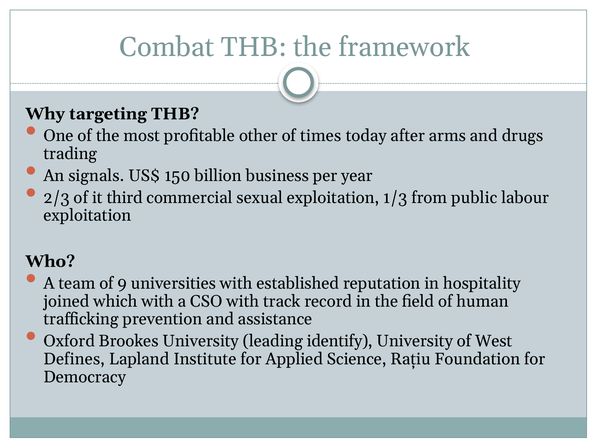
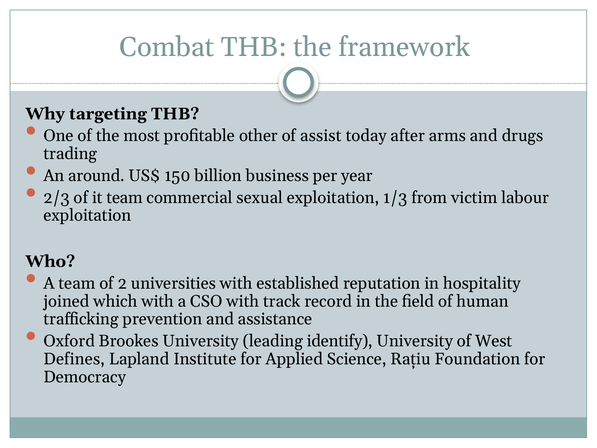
times: times -> assist (321, 136)
signals: signals -> around (96, 176)
it third: third -> team (125, 197)
public: public -> victim (474, 197)
9: 9 -> 2 (122, 283)
